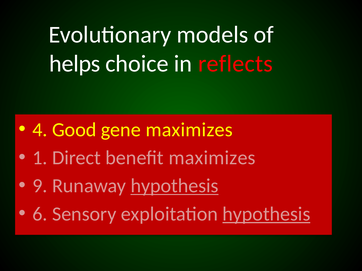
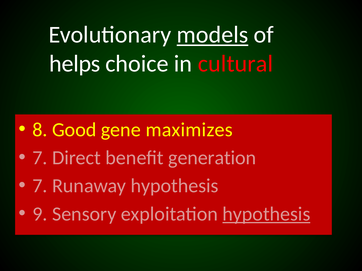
models underline: none -> present (212, 35)
reflects: reflects -> cultural (235, 64)
4: 4 -> 8 (40, 130)
1: 1 -> 7 (40, 158)
benefit maximizes: maximizes -> generation (212, 158)
9: 9 -> 7 (40, 186)
hypothesis underline: present -> none (175, 186)
6: 6 -> 9 (40, 214)
